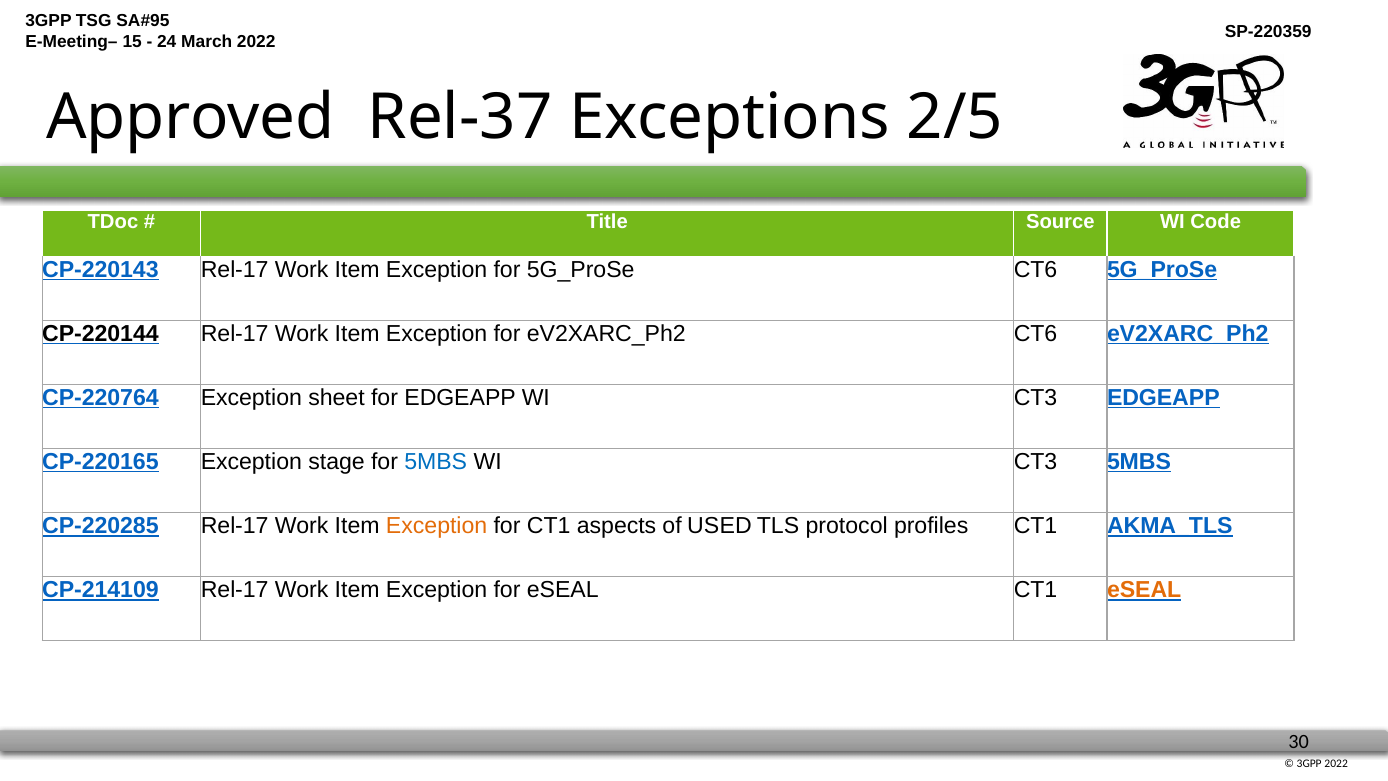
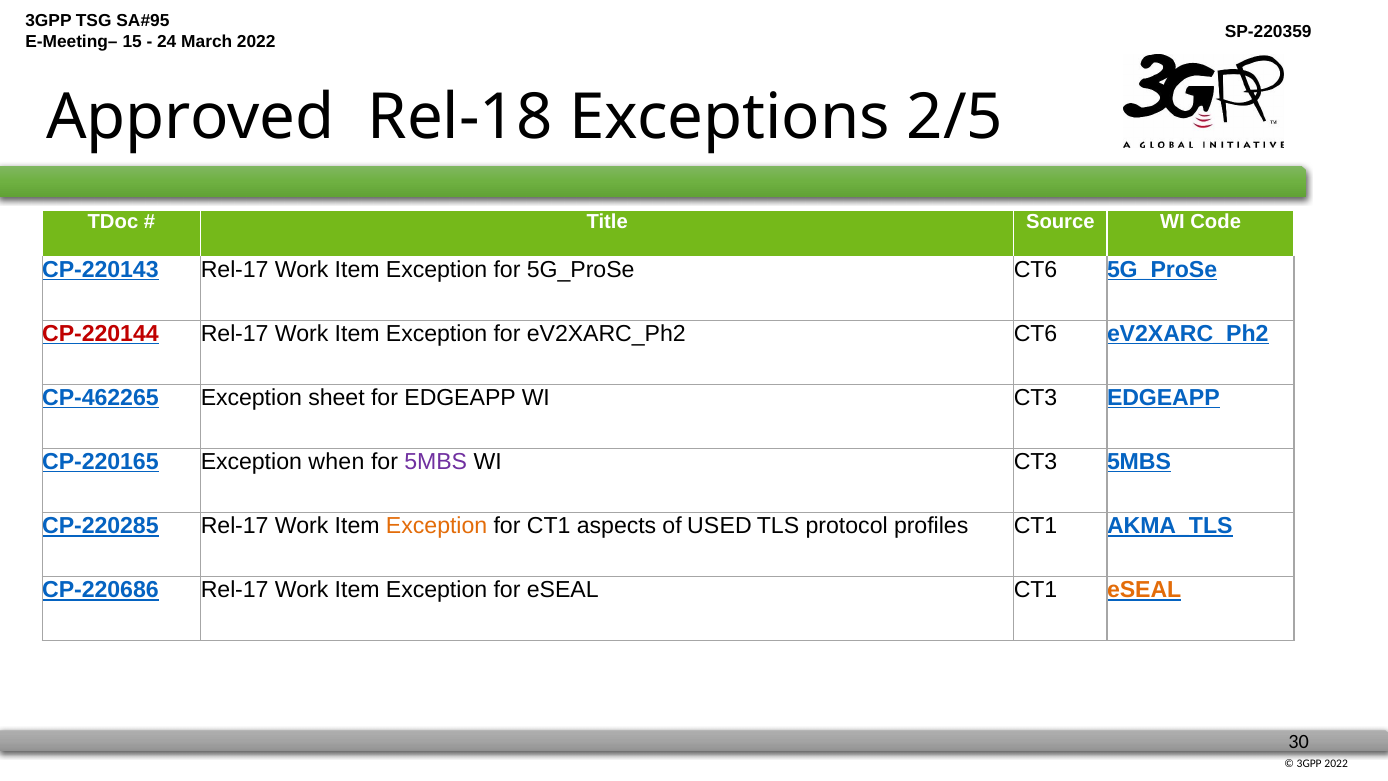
Rel-37: Rel-37 -> Rel-18 (460, 117)
CP-220144 colour: black -> red (100, 333)
CP-220764: CP-220764 -> CP-462265 (100, 397)
stage: stage -> when (336, 461)
5MBS colour: blue -> purple (436, 461)
CP-214109: CP-214109 -> CP-220686 (100, 589)
